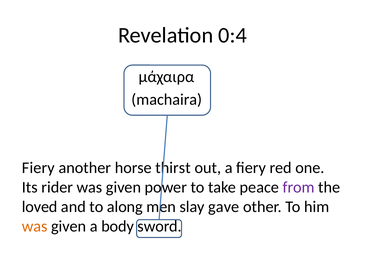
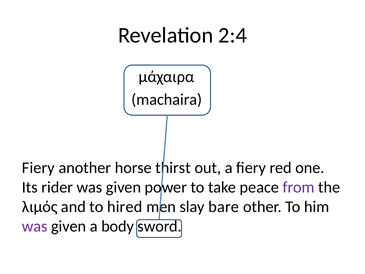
0:4: 0:4 -> 2:4 (233, 35)
loved: loved -> λιμός (40, 206)
along: along -> hired (125, 206)
gave: gave -> bare (224, 206)
was colour: orange -> purple (35, 226)
